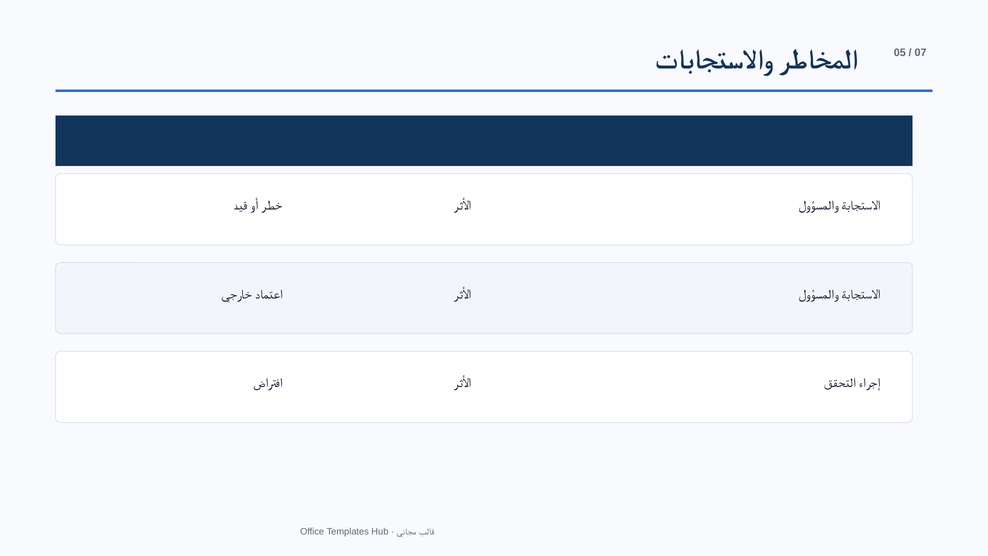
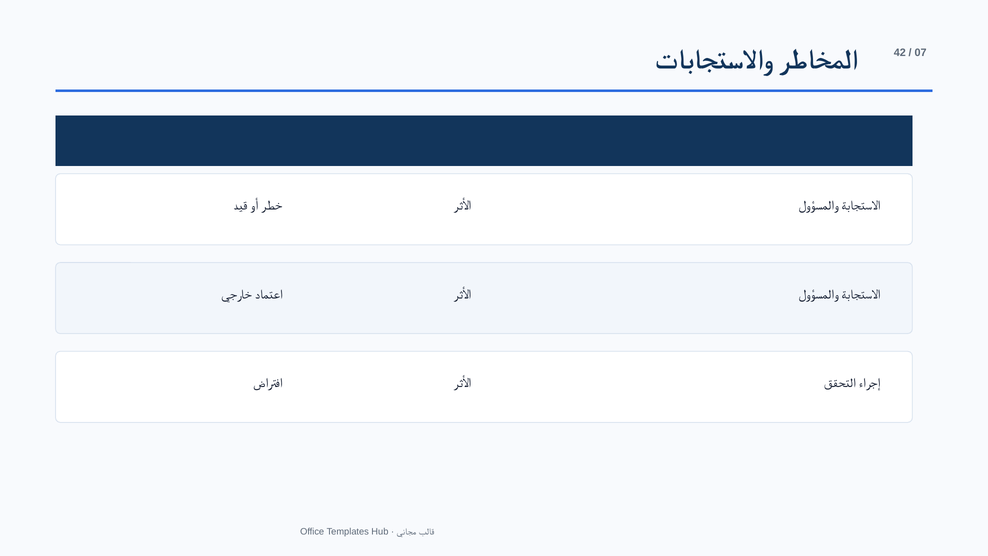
05: 05 -> 42 (900, 53)
